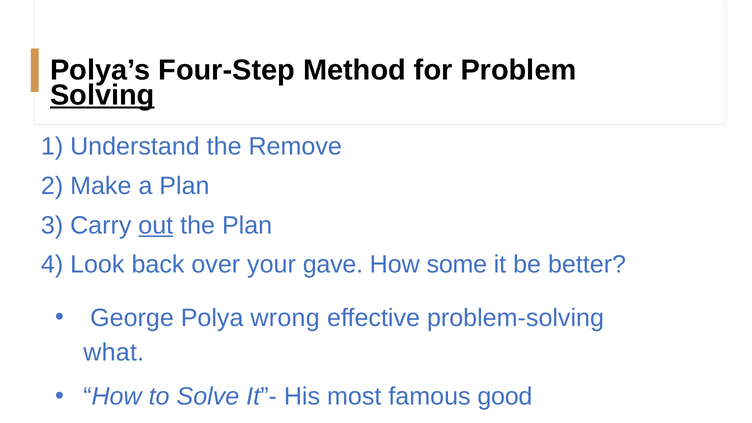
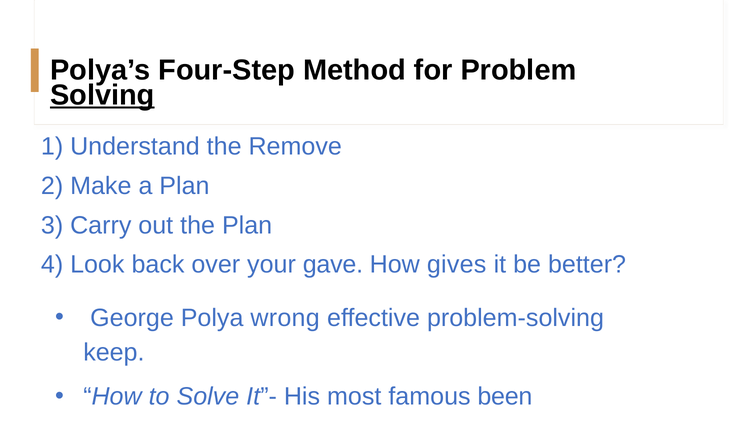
out underline: present -> none (156, 225)
some: some -> gives (457, 265)
what: what -> keep (114, 353)
good: good -> been (505, 397)
